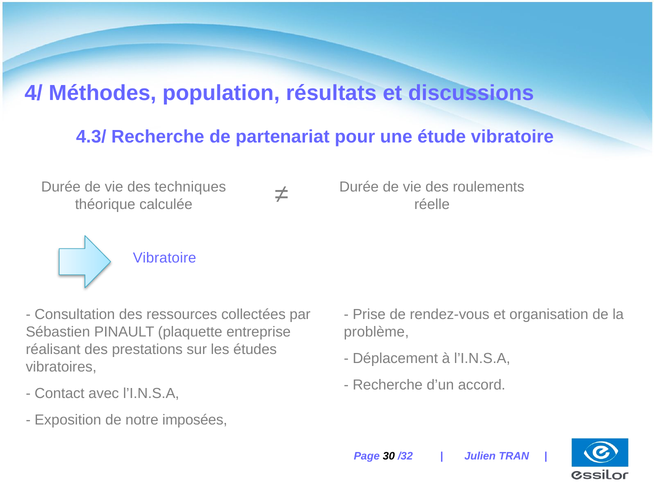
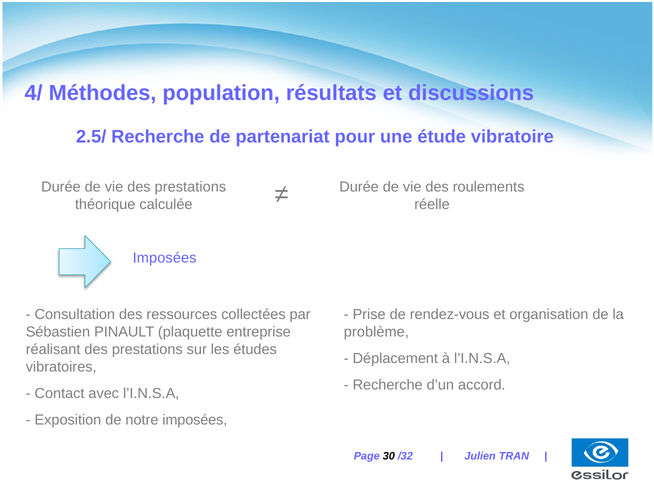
4.3/: 4.3/ -> 2.5/ (91, 137)
vie des techniques: techniques -> prestations (190, 187)
Vibratoire: Vibratoire -> Imposées (165, 258)
